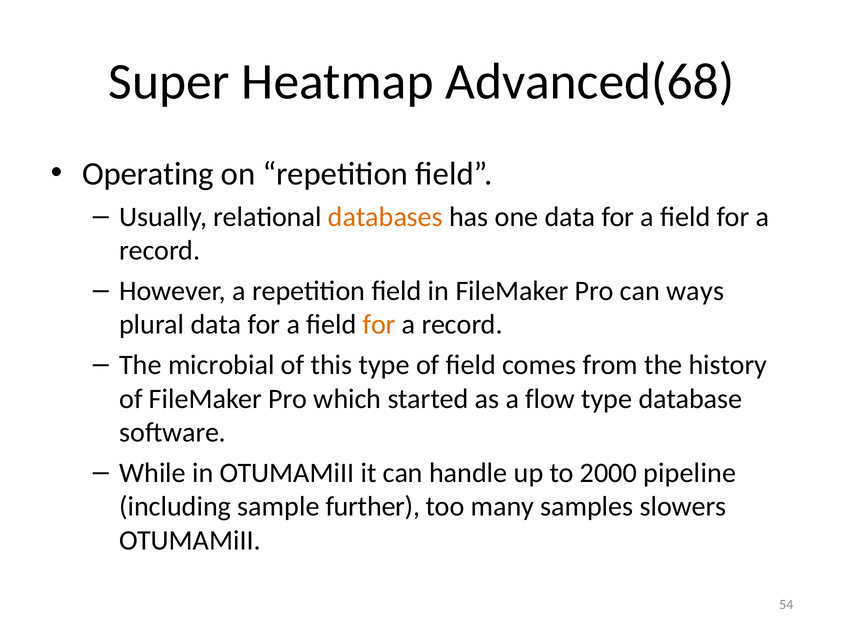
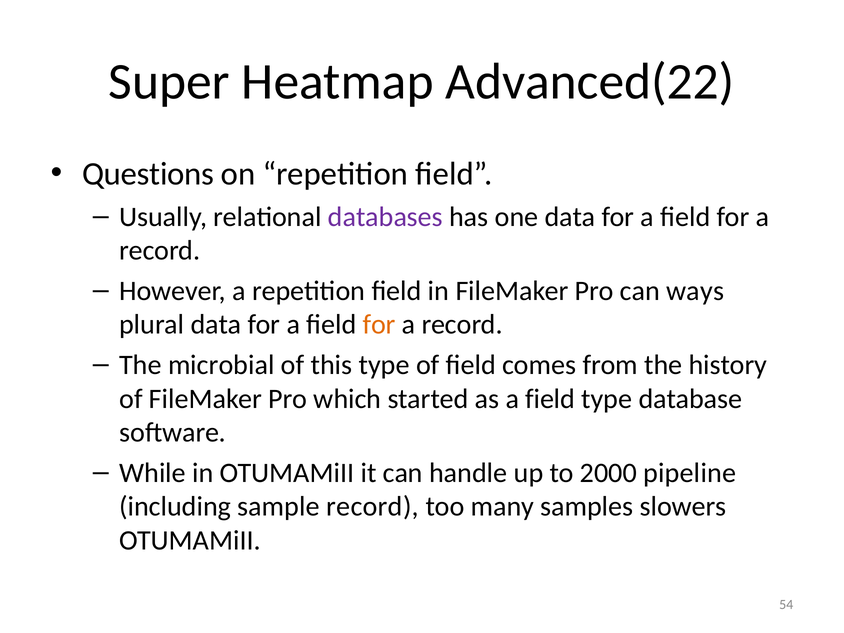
Advanced(68: Advanced(68 -> Advanced(22 (590, 82)
Operating: Operating -> Questions (148, 174)
databases colour: orange -> purple (385, 217)
as a flow: flow -> field (550, 399)
sample further: further -> record (373, 507)
